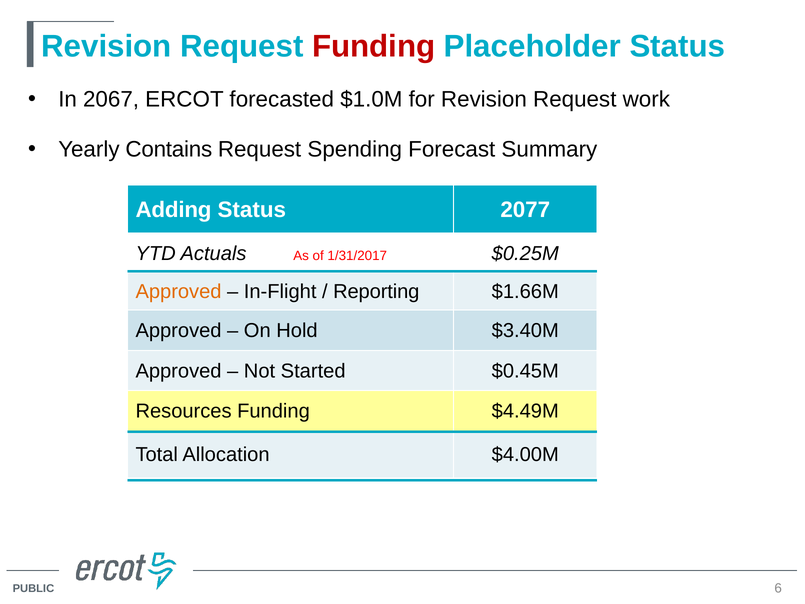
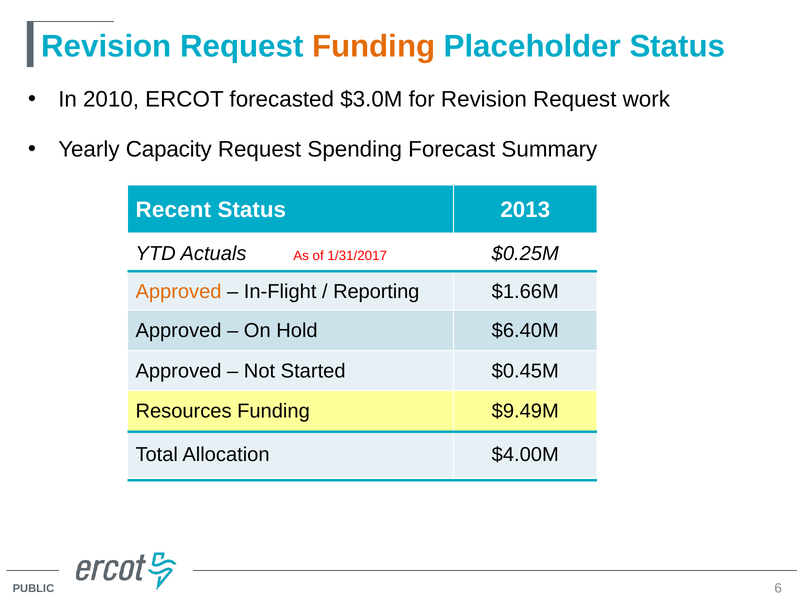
Funding colour: red -> orange (374, 46)
2067: 2067 -> 2010 (111, 99)
$1.0M: $1.0M -> $3.0M (371, 99)
Contains: Contains -> Capacity (169, 149)
Adding: Adding -> Recent (173, 210)
2077: 2077 -> 2013 (525, 210)
$3.40M: $3.40M -> $6.40M (525, 330)
$4.49M: $4.49M -> $9.49M (525, 411)
